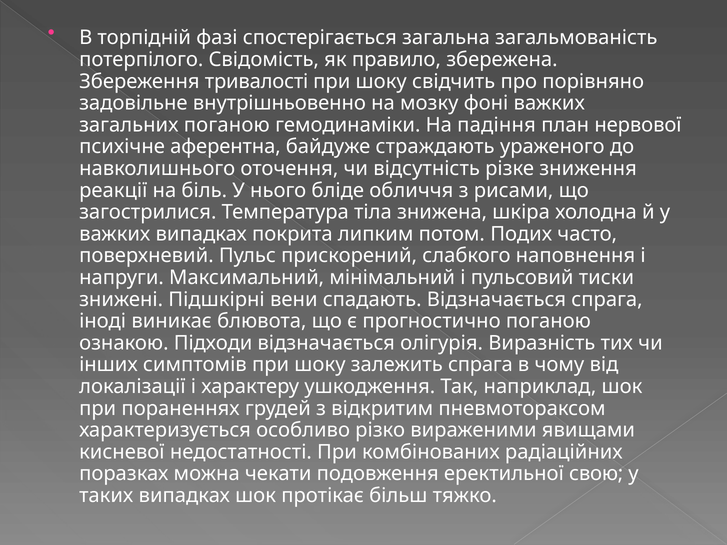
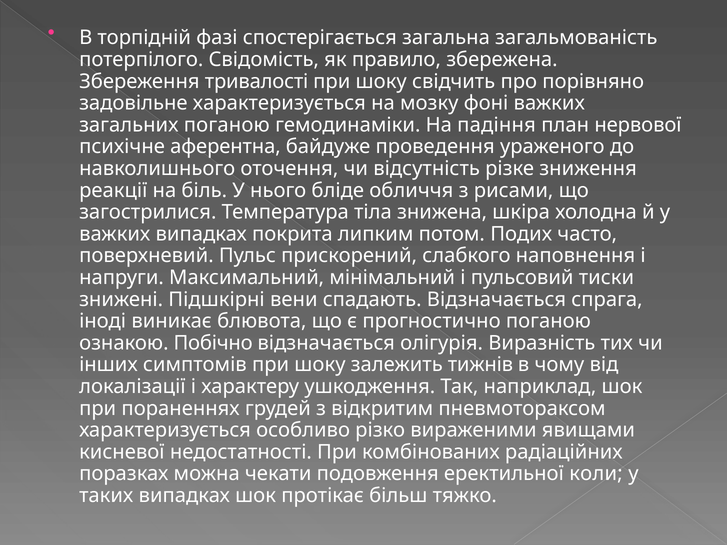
задовільне внутрішньовенно: внутрішньовенно -> характеризується (279, 103)
страждають: страждають -> проведення (435, 147)
Підходи: Підходи -> Побічно (213, 343)
залежить спрага: спрага -> тижнів (480, 365)
свою: свою -> коли (596, 474)
